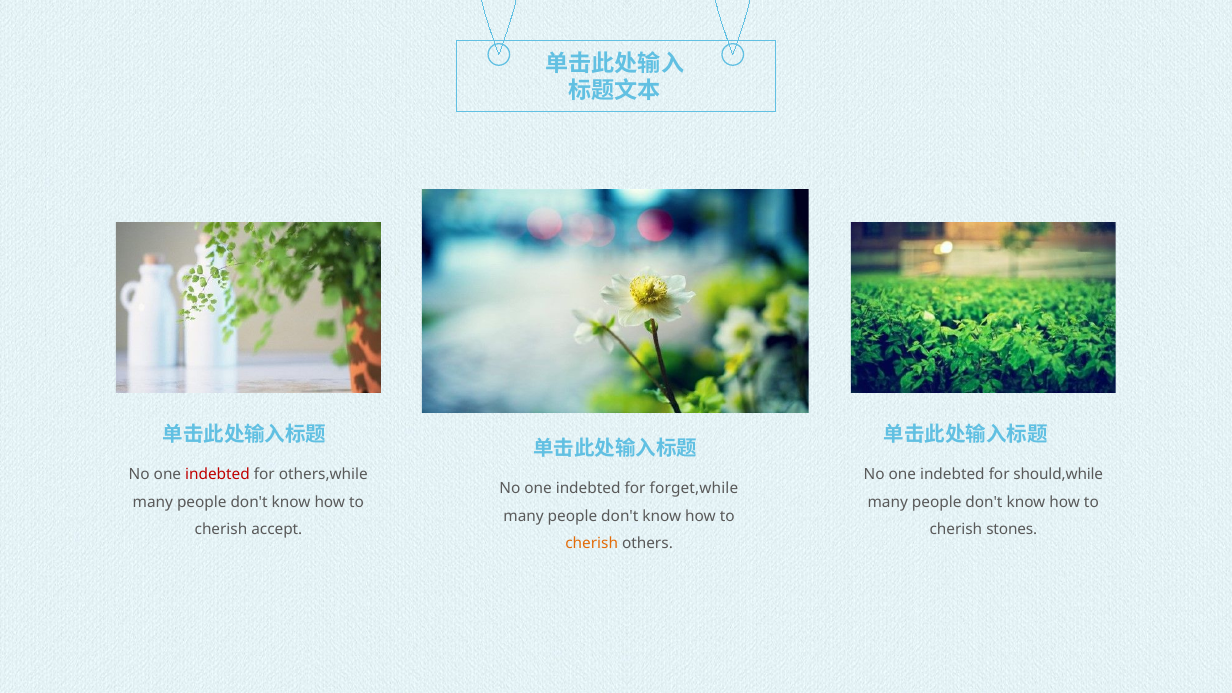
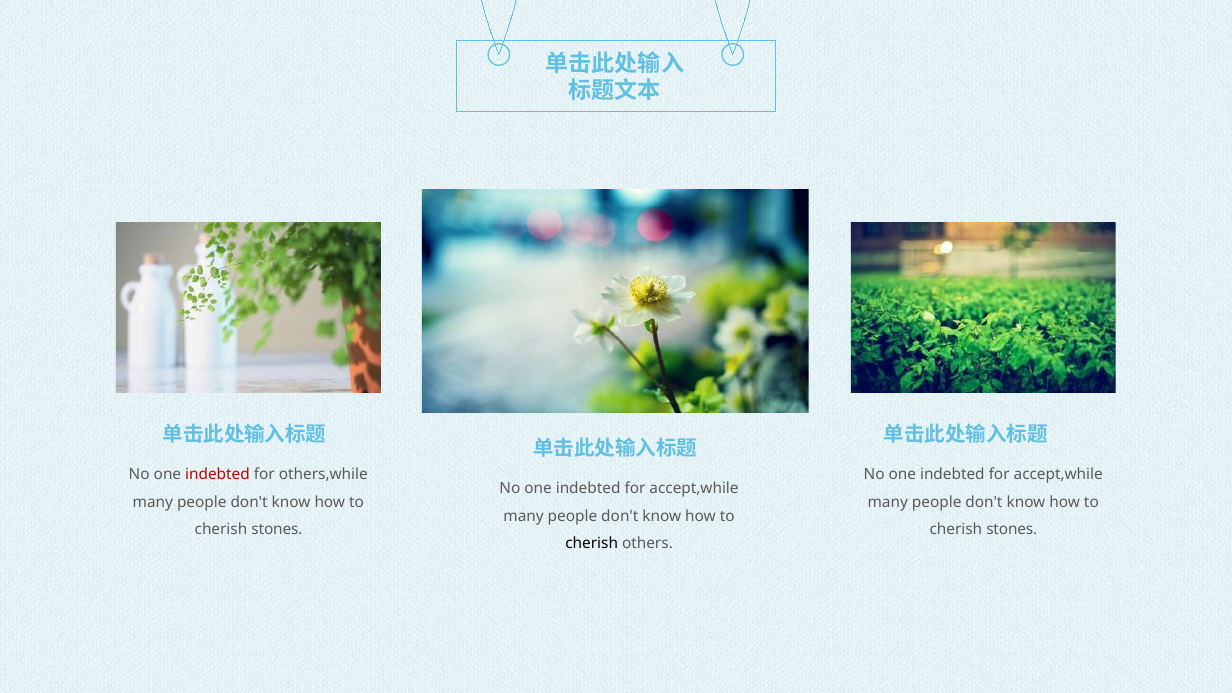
should,while: should,while -> accept,while (1058, 474)
forget,while: forget,while -> accept,while (694, 488)
accept: accept -> stones (277, 530)
cherish colour: orange -> black (592, 544)
